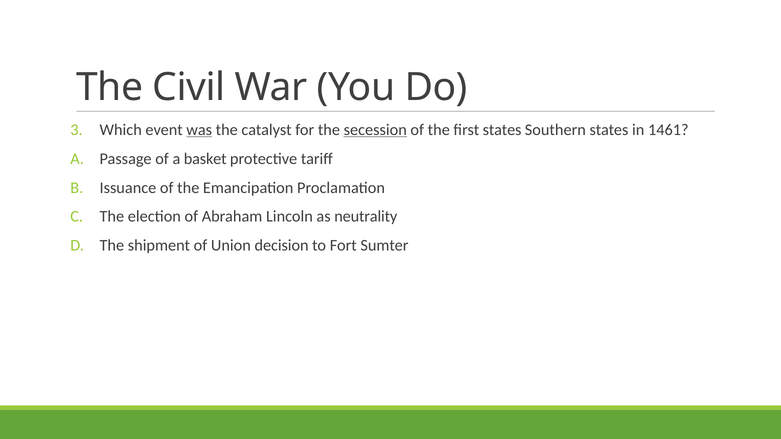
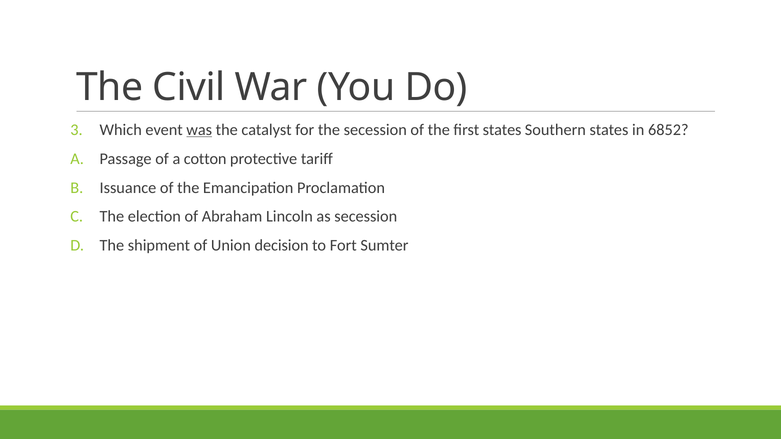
secession underline: present -> none (375, 130)
1461: 1461 -> 6852 (668, 130)
basket: basket -> cotton (205, 159)
as neutrality: neutrality -> secession (366, 217)
